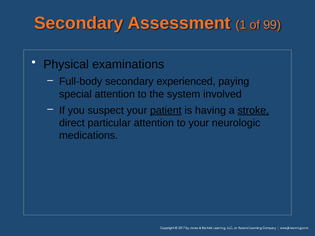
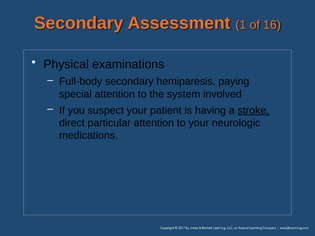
99: 99 -> 16 (272, 25)
experienced: experienced -> hemiparesis (186, 82)
patient underline: present -> none (166, 110)
